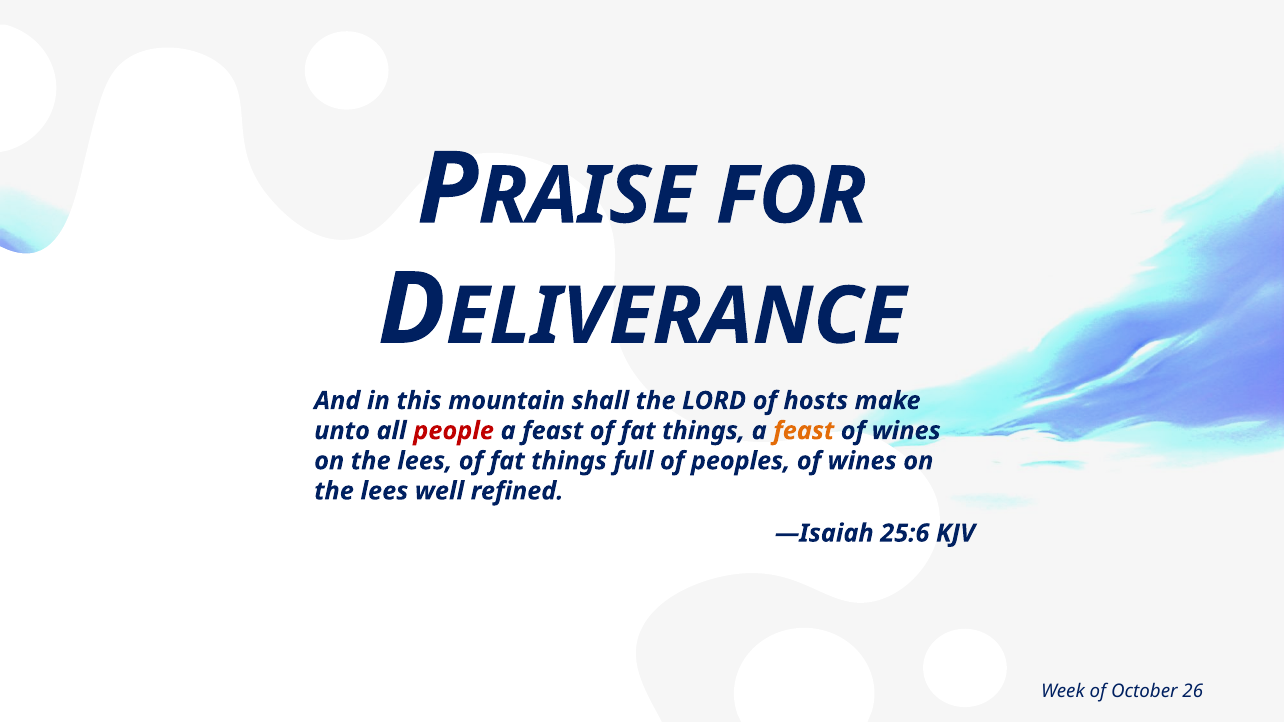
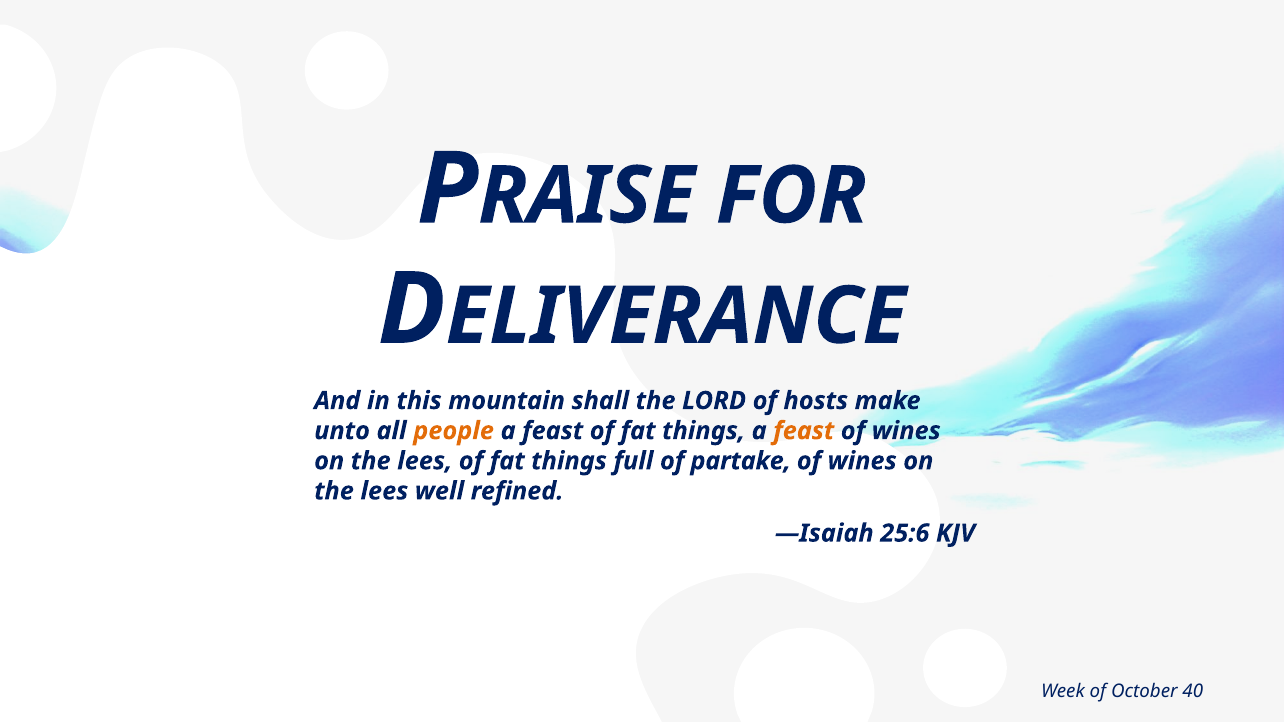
people colour: red -> orange (454, 431)
peoples: peoples -> partake (741, 461)
26: 26 -> 40 (1193, 692)
